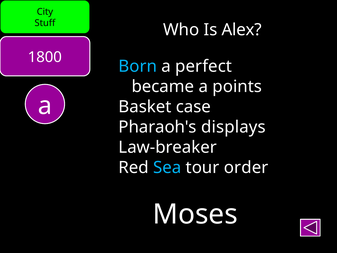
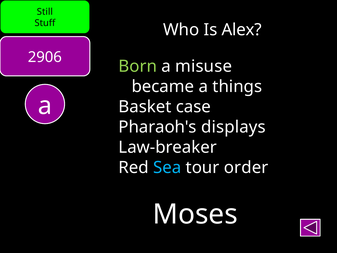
City: City -> Still (45, 12)
1800: 1800 -> 2906 (45, 57)
Born colour: light blue -> light green (138, 66)
perfect: perfect -> misuse (204, 66)
points: points -> things (237, 87)
